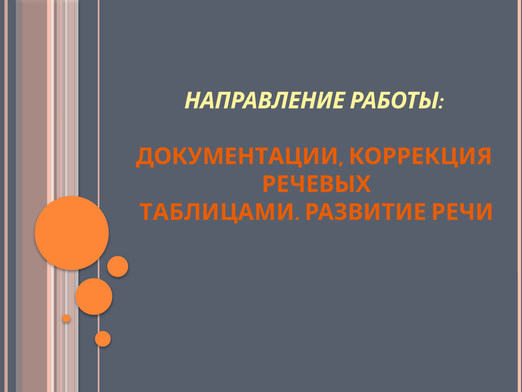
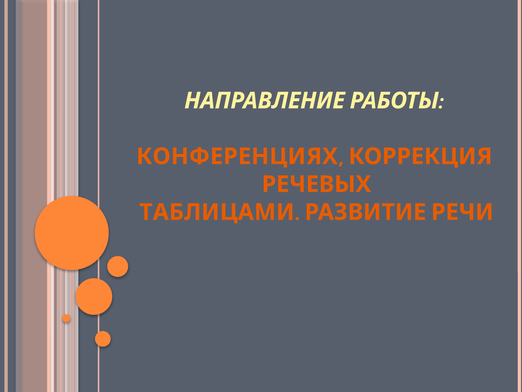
ДОКУМЕНТАЦИИ: ДОКУМЕНТАЦИИ -> КОНФЕРЕНЦИЯХ (237, 156)
